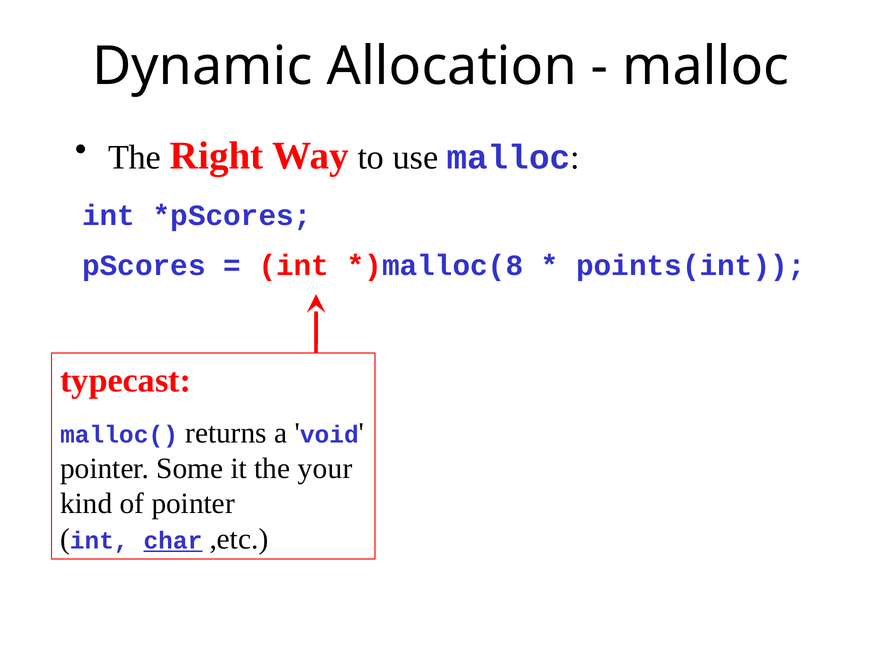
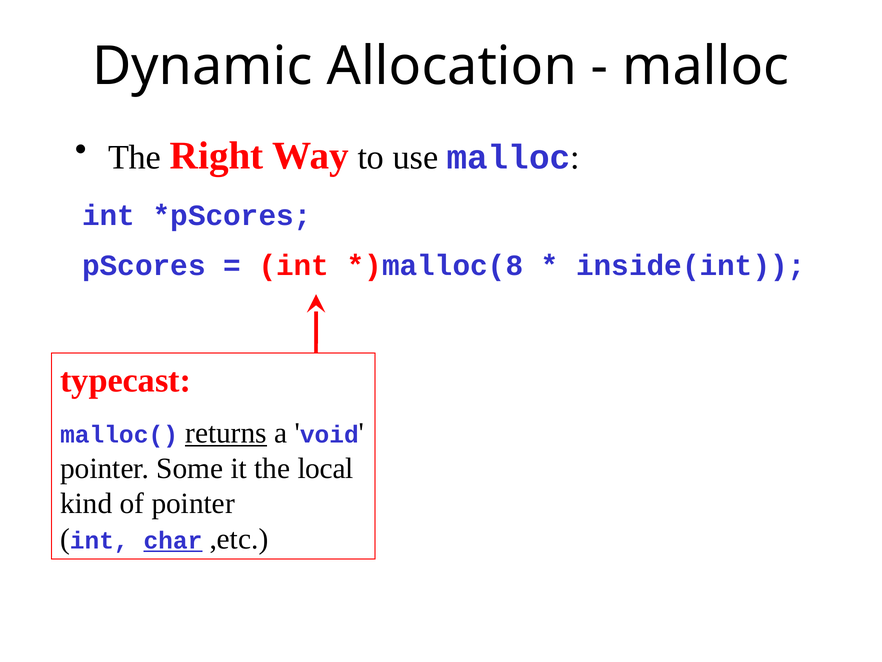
points(int: points(int -> inside(int (691, 265)
returns underline: none -> present (226, 433)
your: your -> local (325, 468)
